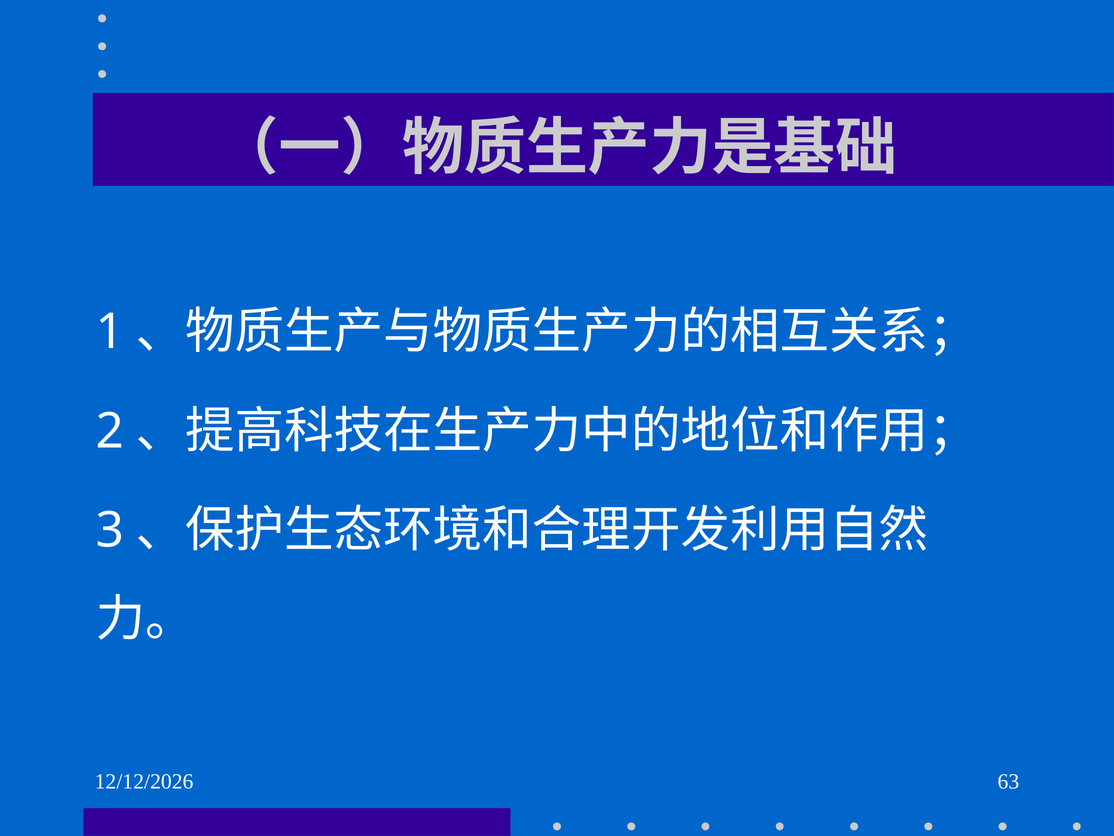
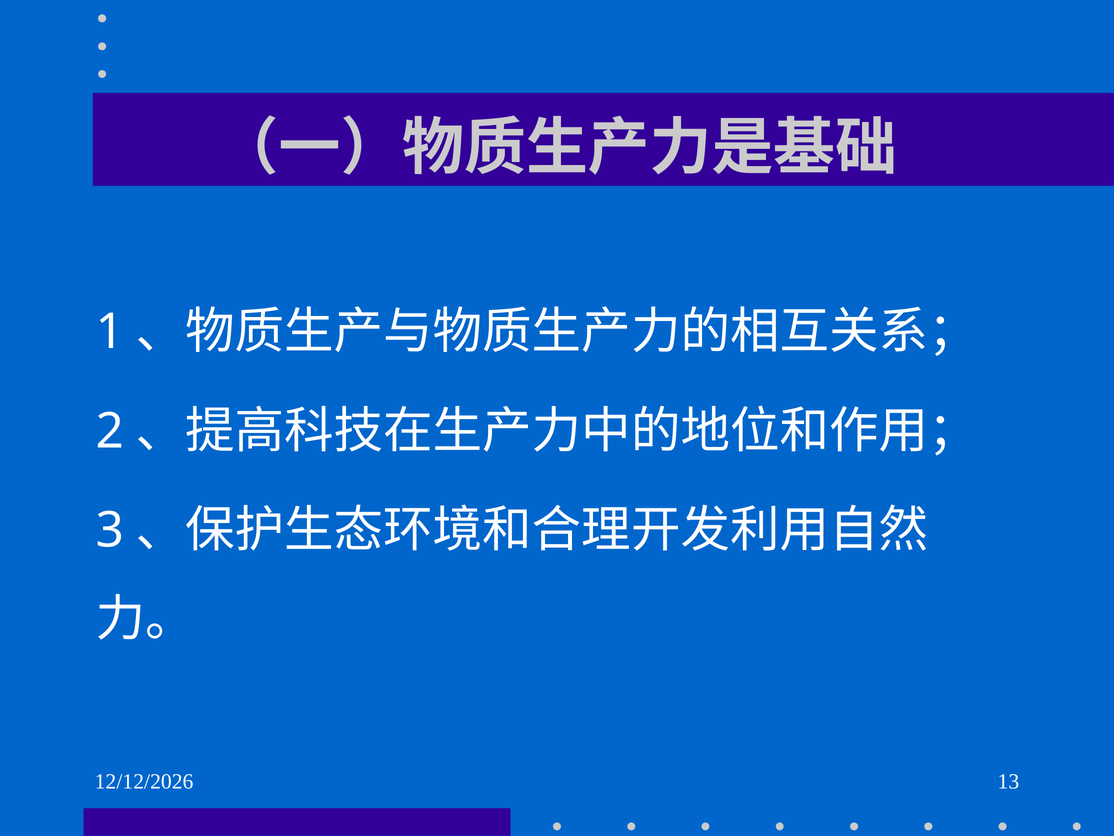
63: 63 -> 13 (1008, 781)
